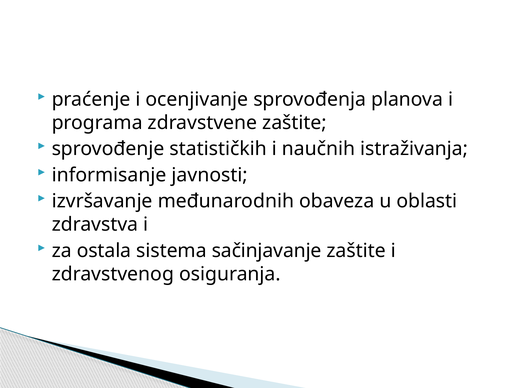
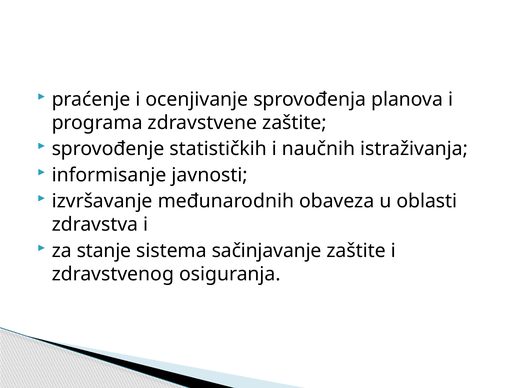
ostala: ostala -> stanje (104, 251)
